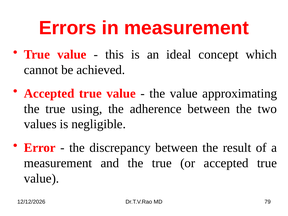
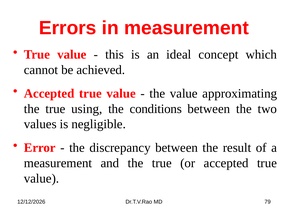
adherence: adherence -> conditions (156, 109)
